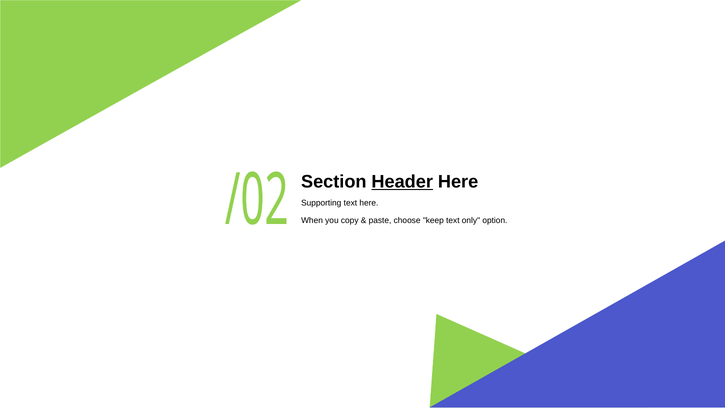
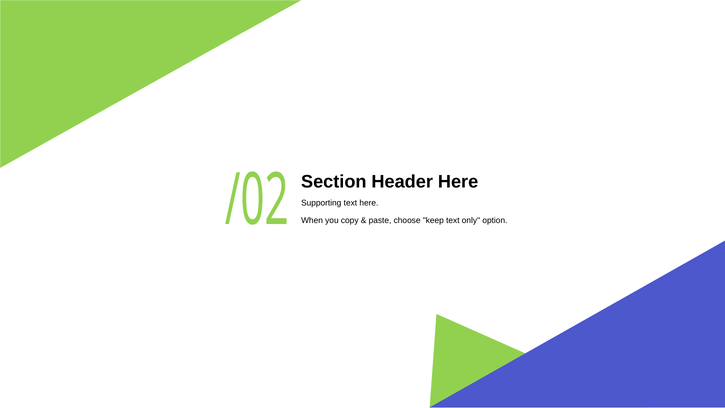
Header underline: present -> none (402, 182)
